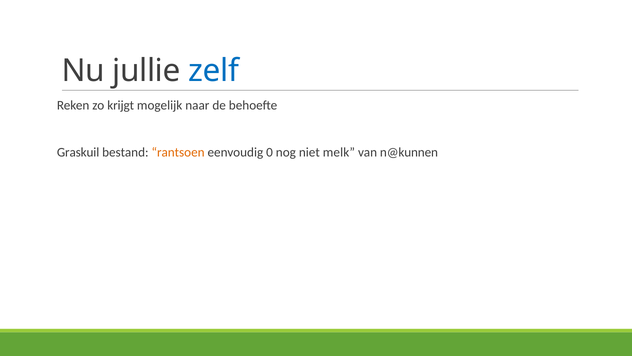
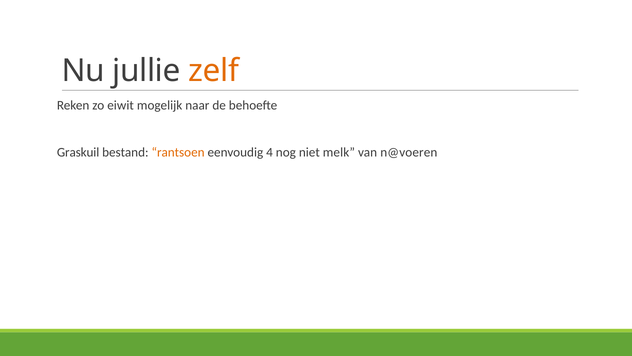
zelf colour: blue -> orange (214, 71)
krijgt: krijgt -> eiwit (121, 105)
0: 0 -> 4 (270, 152)
n@kunnen: n@kunnen -> n@voeren (409, 152)
